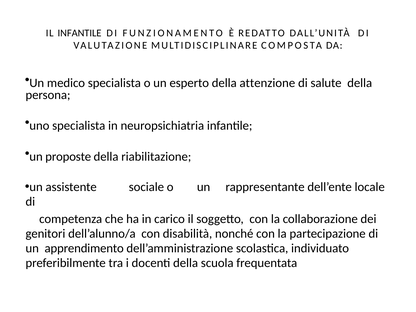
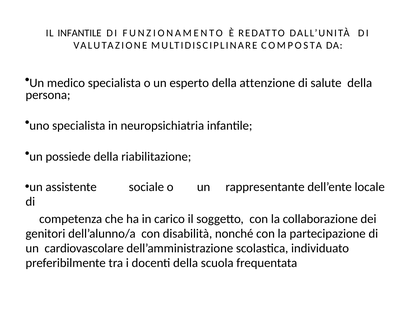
proposte: proposte -> possiede (68, 157)
apprendimento: apprendimento -> cardiovascolare (84, 248)
